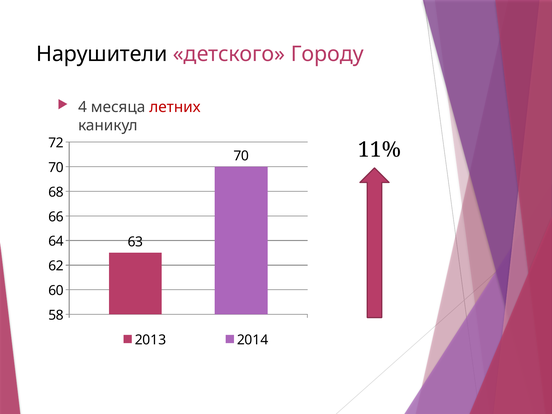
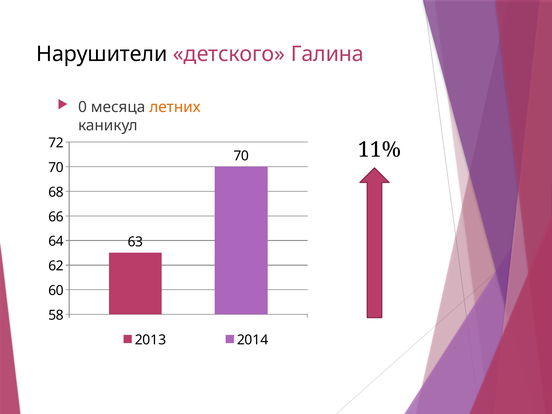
Городу: Городу -> Галина (327, 54)
4: 4 -> 0 (82, 107)
летних colour: red -> orange (175, 107)
